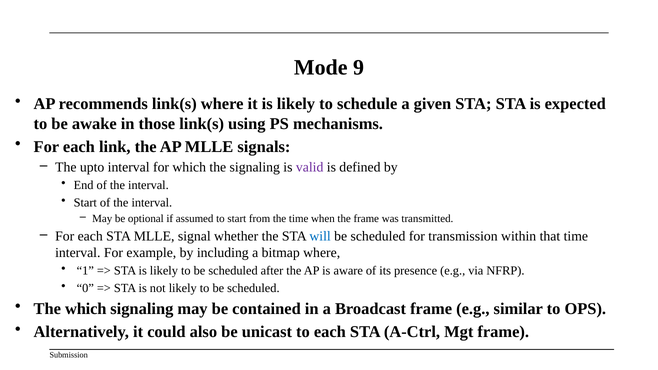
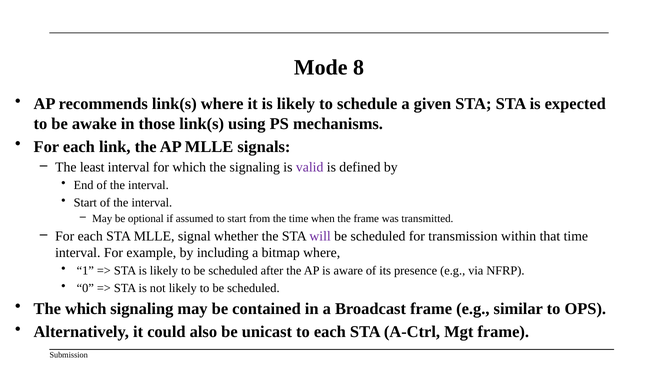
9: 9 -> 8 (359, 67)
upto: upto -> least (92, 167)
will colour: blue -> purple (320, 236)
